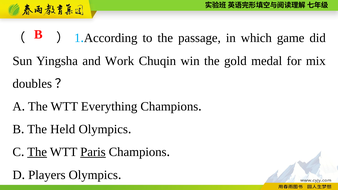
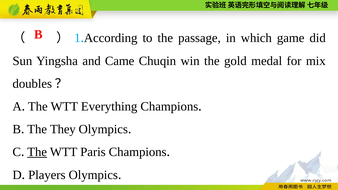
Work: Work -> Came (120, 61)
Held: Held -> They (63, 129)
Paris underline: present -> none (93, 152)
